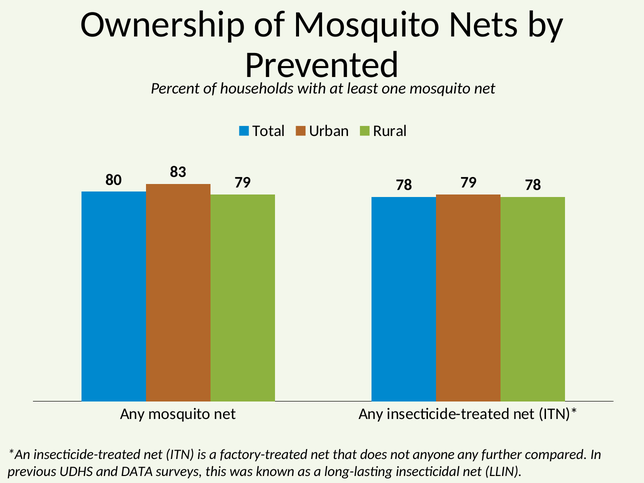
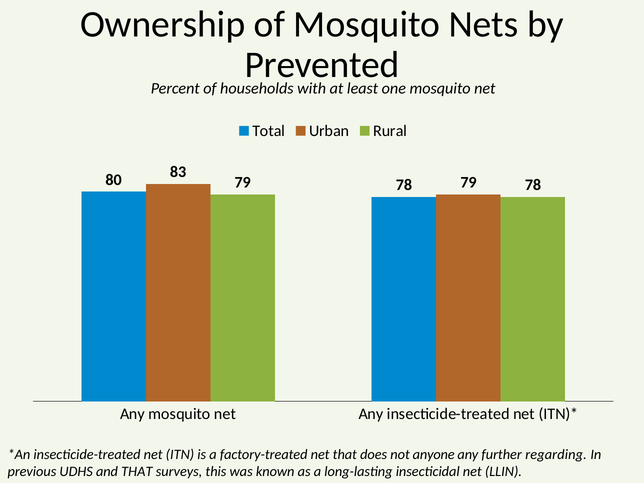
compared: compared -> regarding (556, 455)
and DATA: DATA -> THAT (137, 472)
